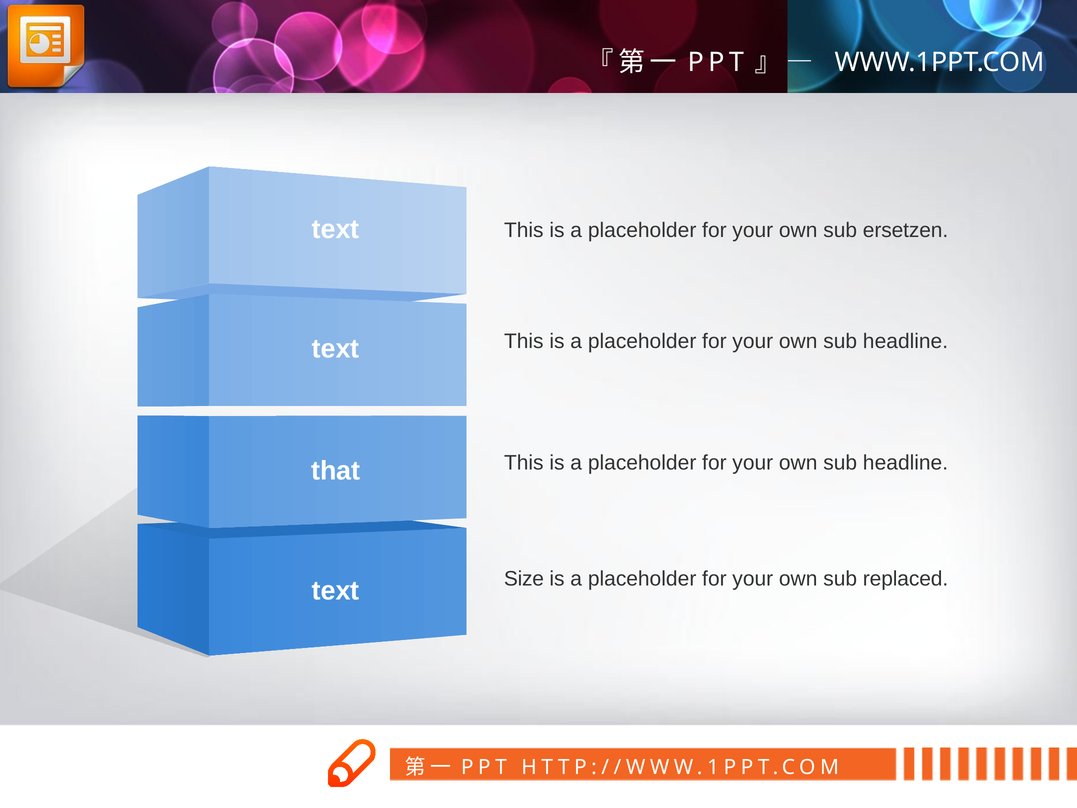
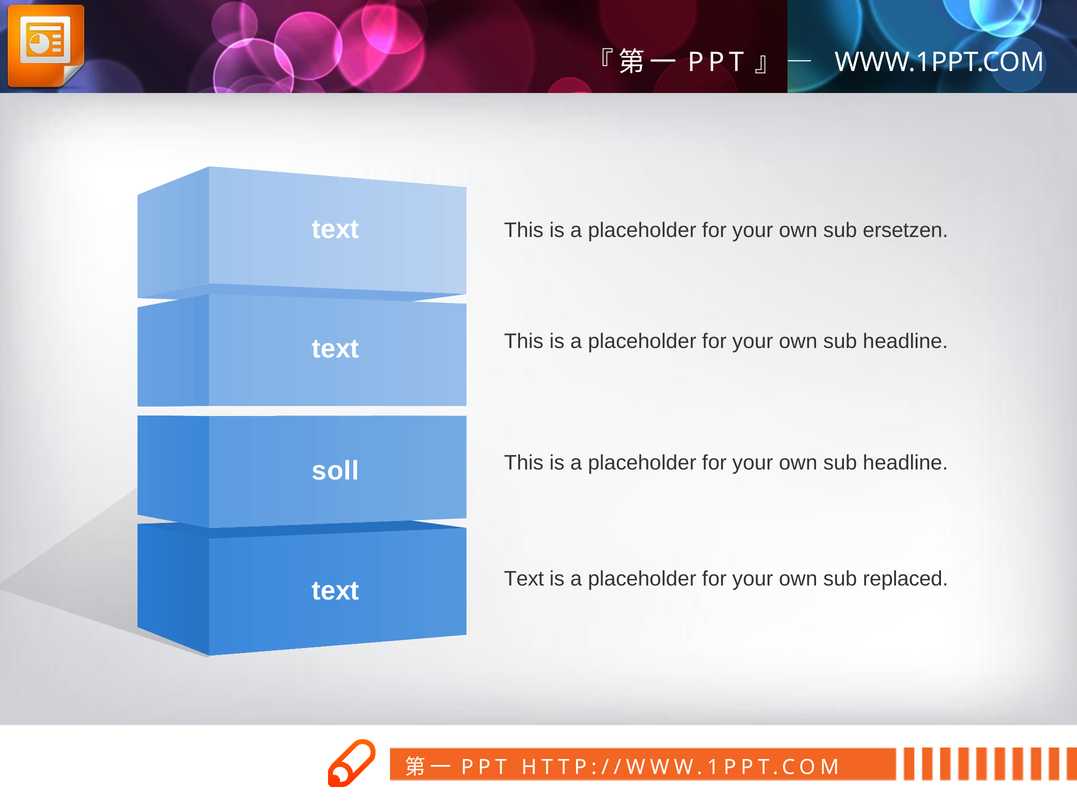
that: that -> soll (335, 471)
Size: Size -> Text (524, 579)
